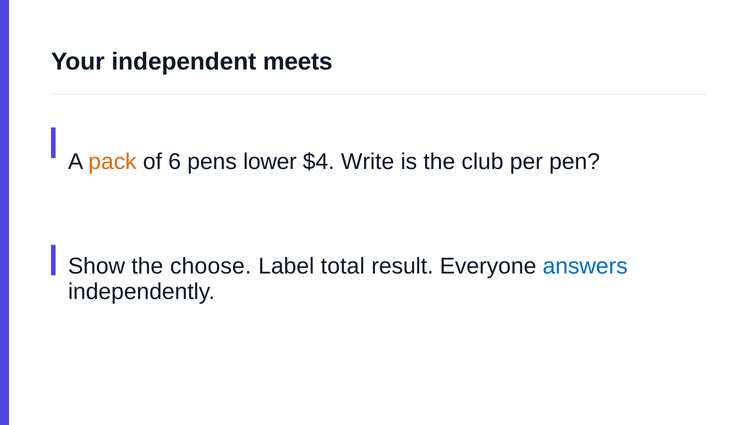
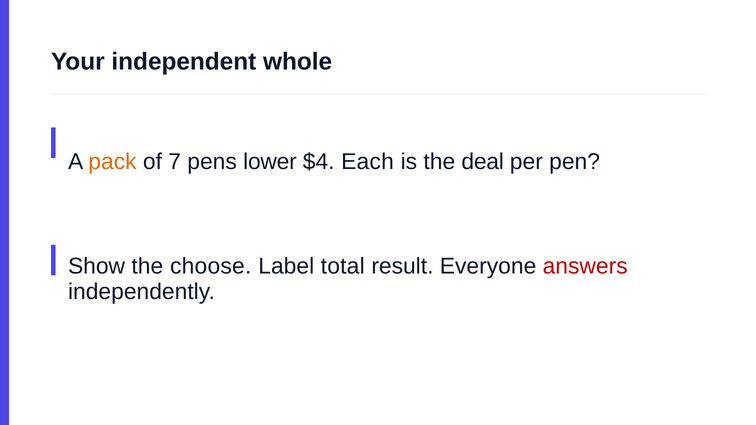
meets: meets -> whole (298, 62)
6: 6 -> 7 (175, 162)
Write: Write -> Each (367, 162)
club: club -> deal (483, 162)
answers colour: blue -> red (585, 267)
